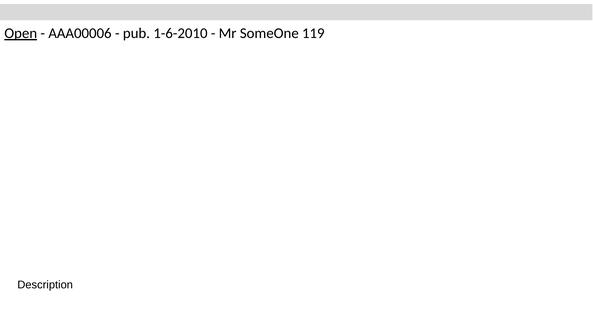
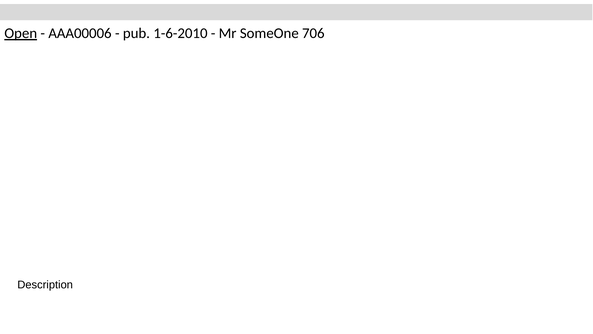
119: 119 -> 706 (313, 33)
